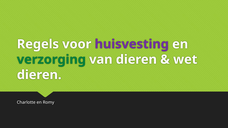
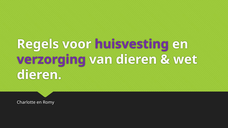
verzorging colour: green -> purple (51, 60)
